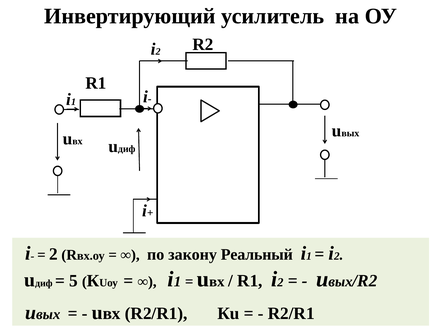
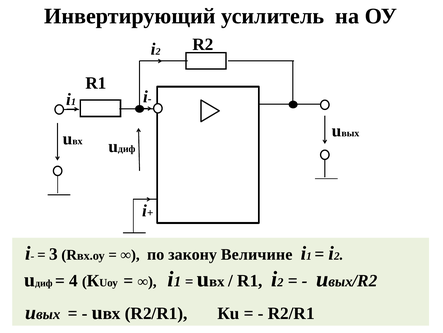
2: 2 -> 3 (53, 253)
Реальный: Реальный -> Величине (257, 254)
5: 5 -> 4 (73, 280)
